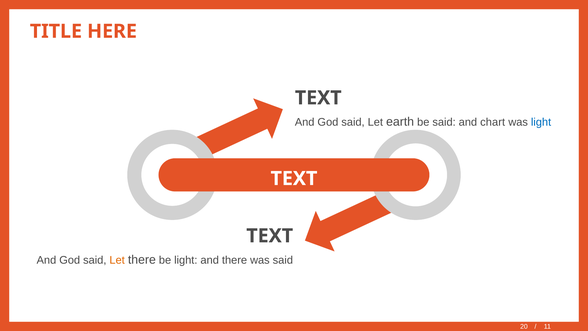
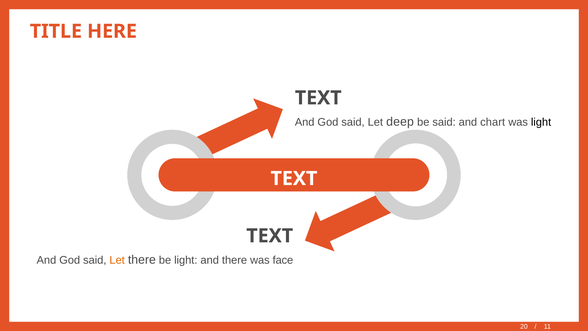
earth: earth -> deep (400, 122)
light colour: blue -> black (541, 122)
was said: said -> face (283, 260)
